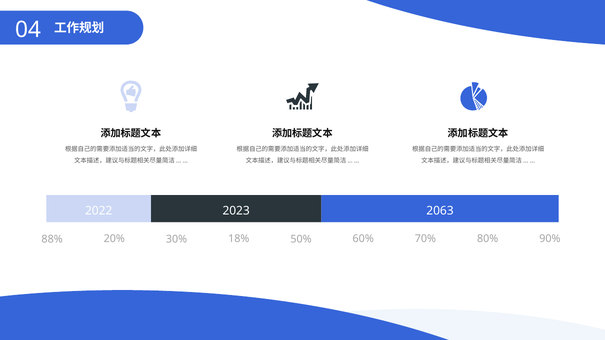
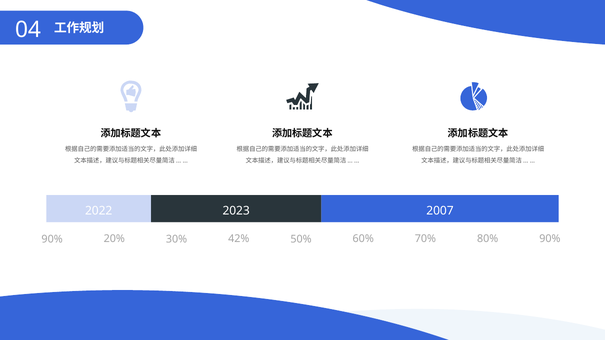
2063: 2063 -> 2007 (440, 211)
88%: 88% -> 90% (52, 239)
18%: 18% -> 42% (239, 239)
